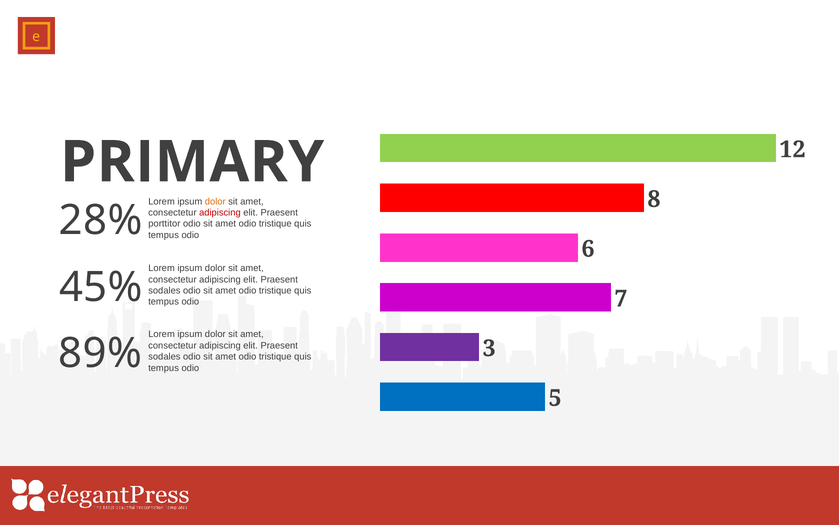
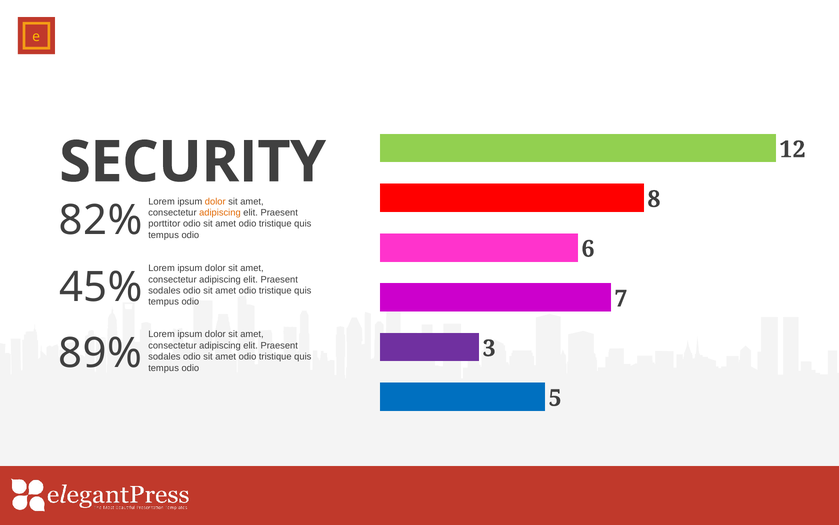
PRIMARY: PRIMARY -> SECURITY (193, 162)
adipiscing colour: red -> orange (220, 212)
28%: 28% -> 82% (101, 220)
